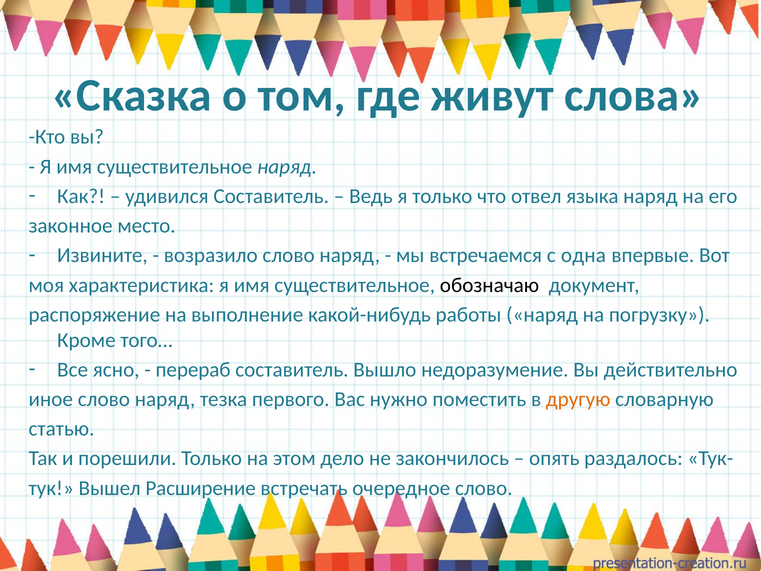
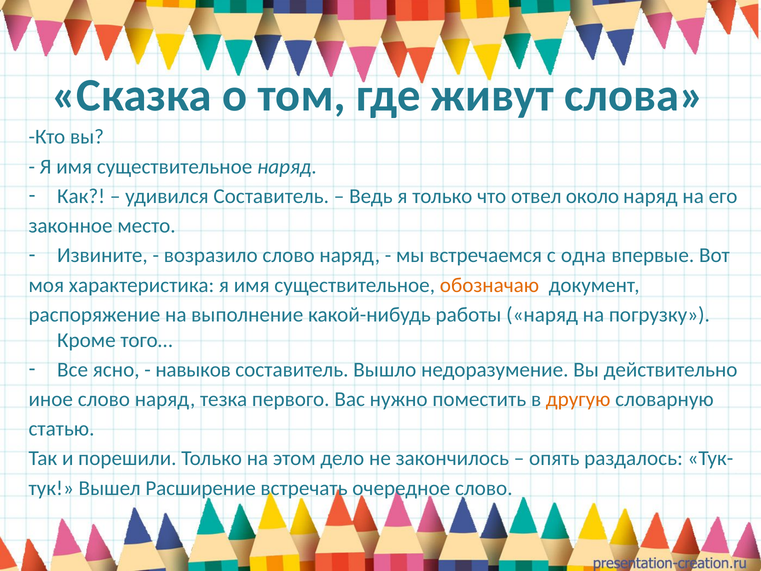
языка: языка -> около (592, 196)
обозначаю colour: black -> orange (489, 285)
перераб: перераб -> навыков (193, 369)
